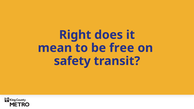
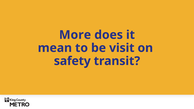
Right: Right -> More (75, 35)
free: free -> visit (122, 48)
